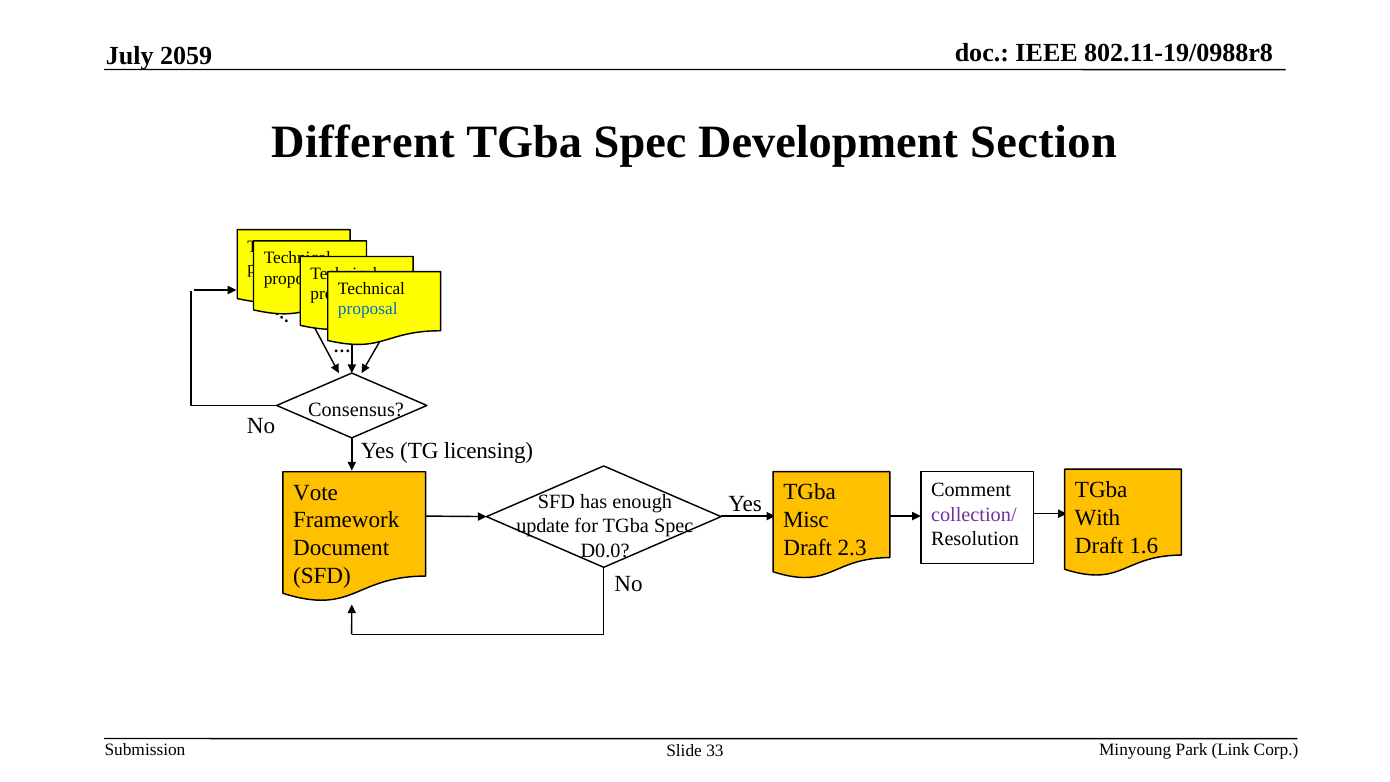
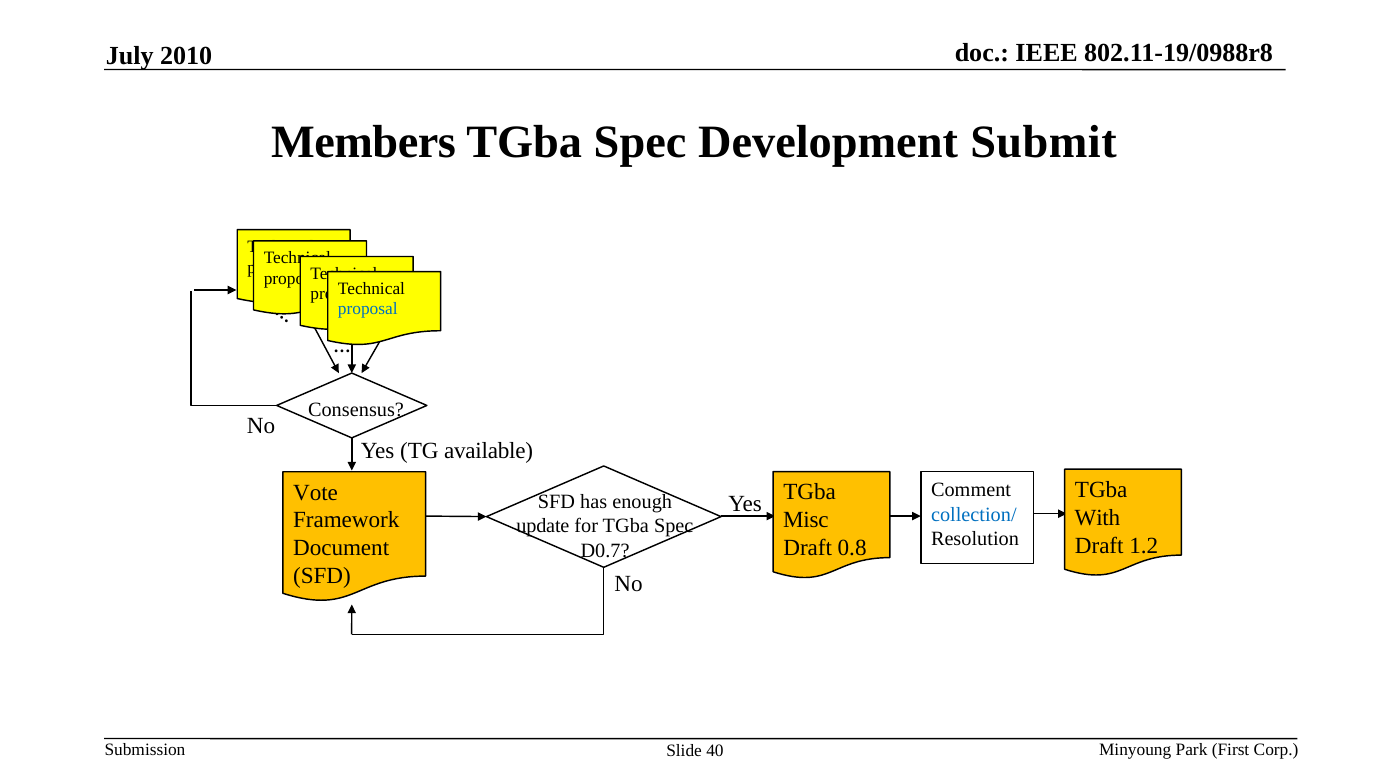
2059: 2059 -> 2010 (186, 56)
Different: Different -> Members (363, 142)
Section: Section -> Submit (1043, 142)
licensing: licensing -> available (489, 451)
collection/ colour: purple -> blue (974, 514)
1.6: 1.6 -> 1.2 (1144, 545)
2.3: 2.3 -> 0.8 (852, 548)
D0.0: D0.0 -> D0.7 (605, 550)
Link: Link -> First (1231, 750)
33: 33 -> 40 (715, 750)
